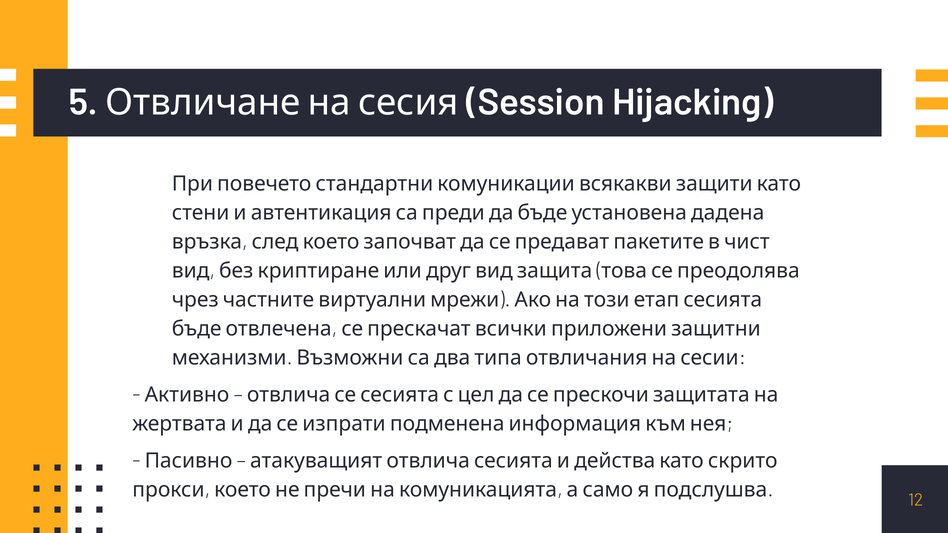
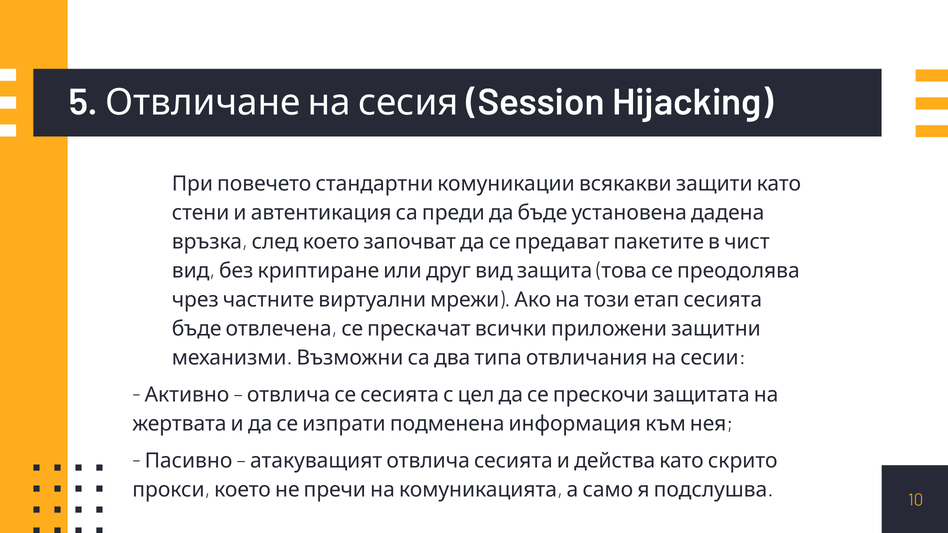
12: 12 -> 10 (916, 501)
